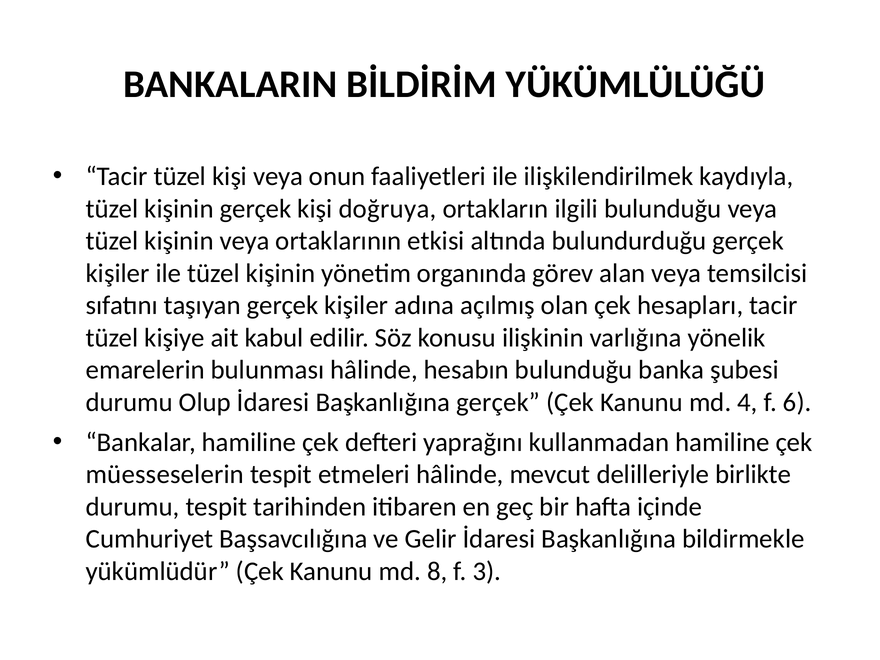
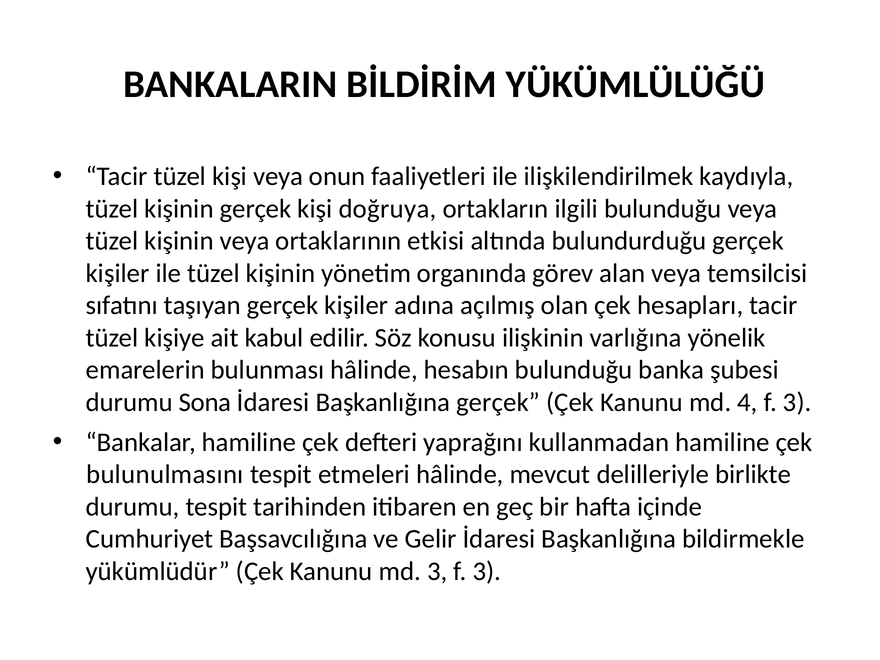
Olup: Olup -> Sona (205, 402)
4 f 6: 6 -> 3 (797, 402)
müesseselerin: müesseselerin -> bulunulmasını (165, 475)
md 8: 8 -> 3 (437, 571)
